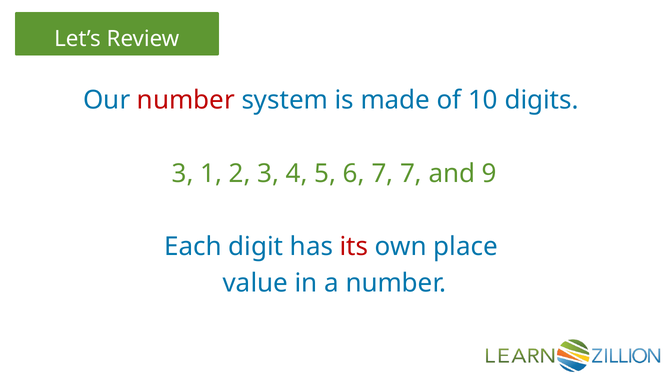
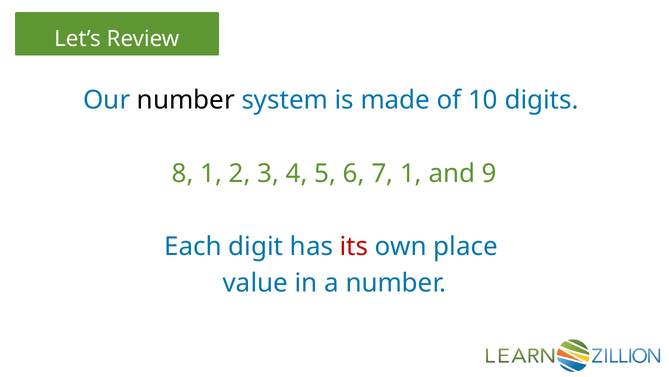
number colour: red -> black (186, 100)
3: 3 -> 8 (183, 173)
7 7: 7 -> 1 (411, 173)
